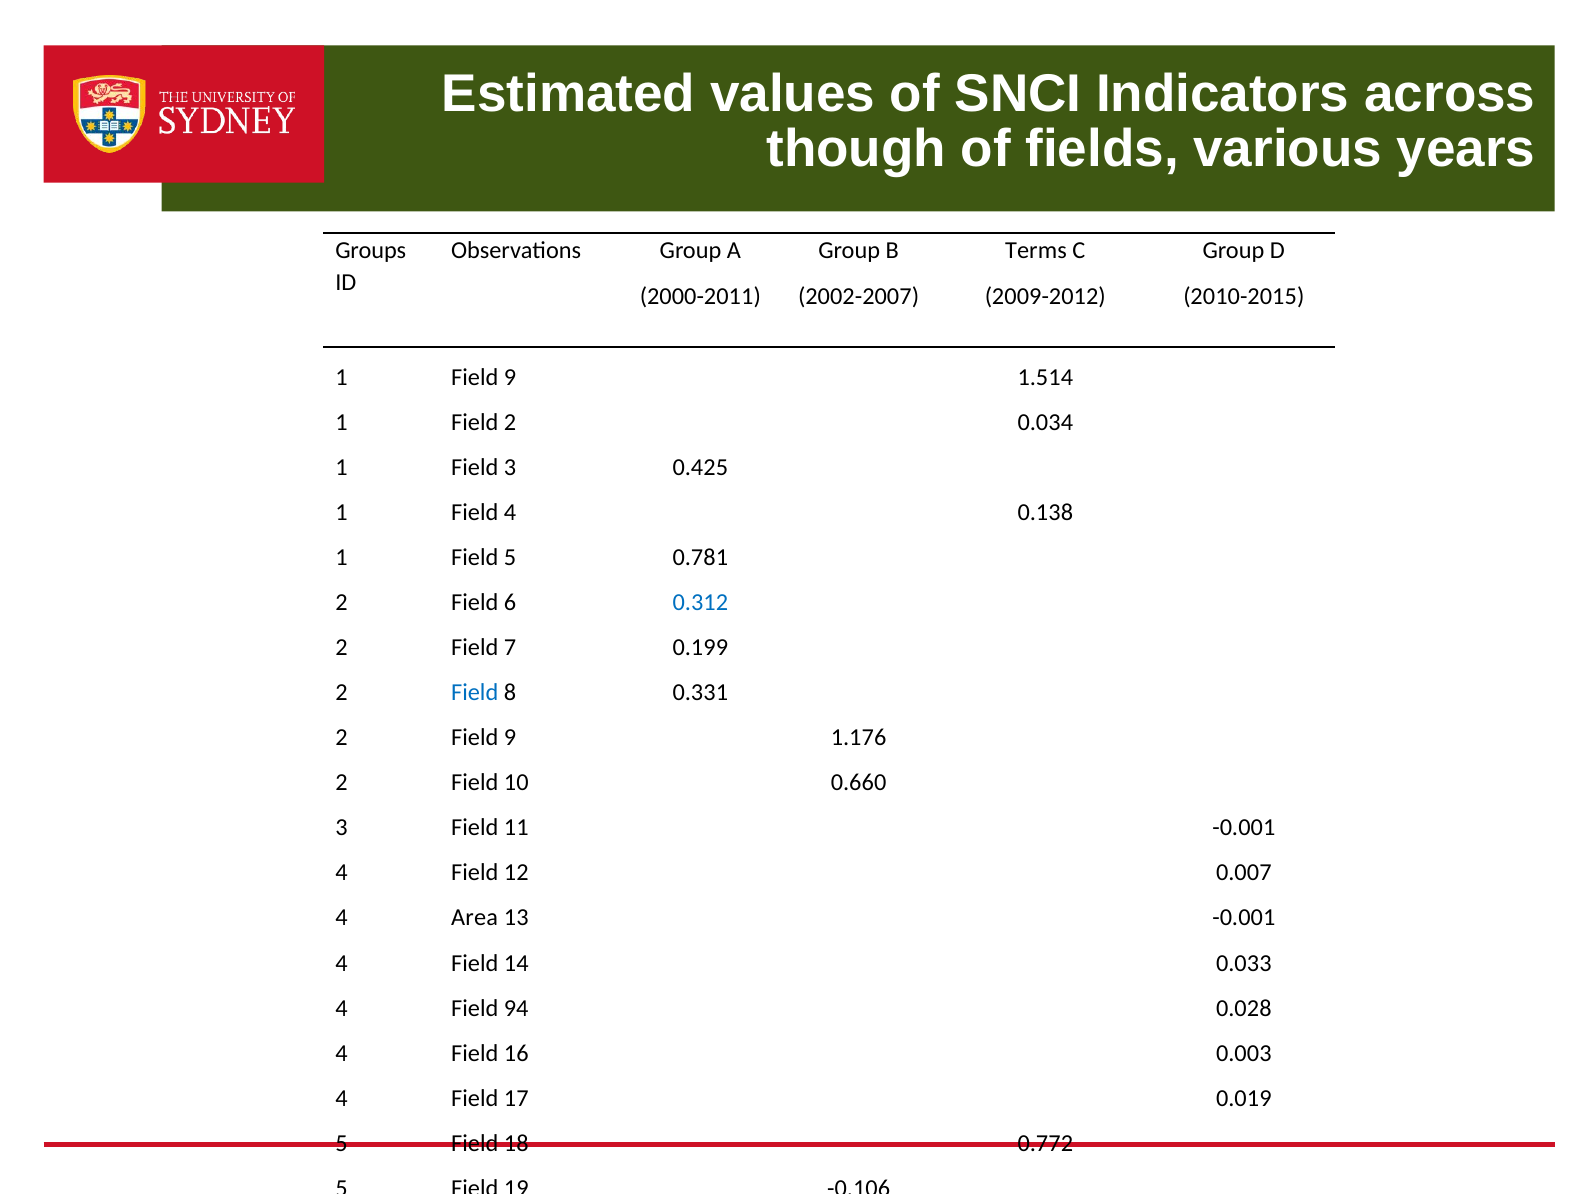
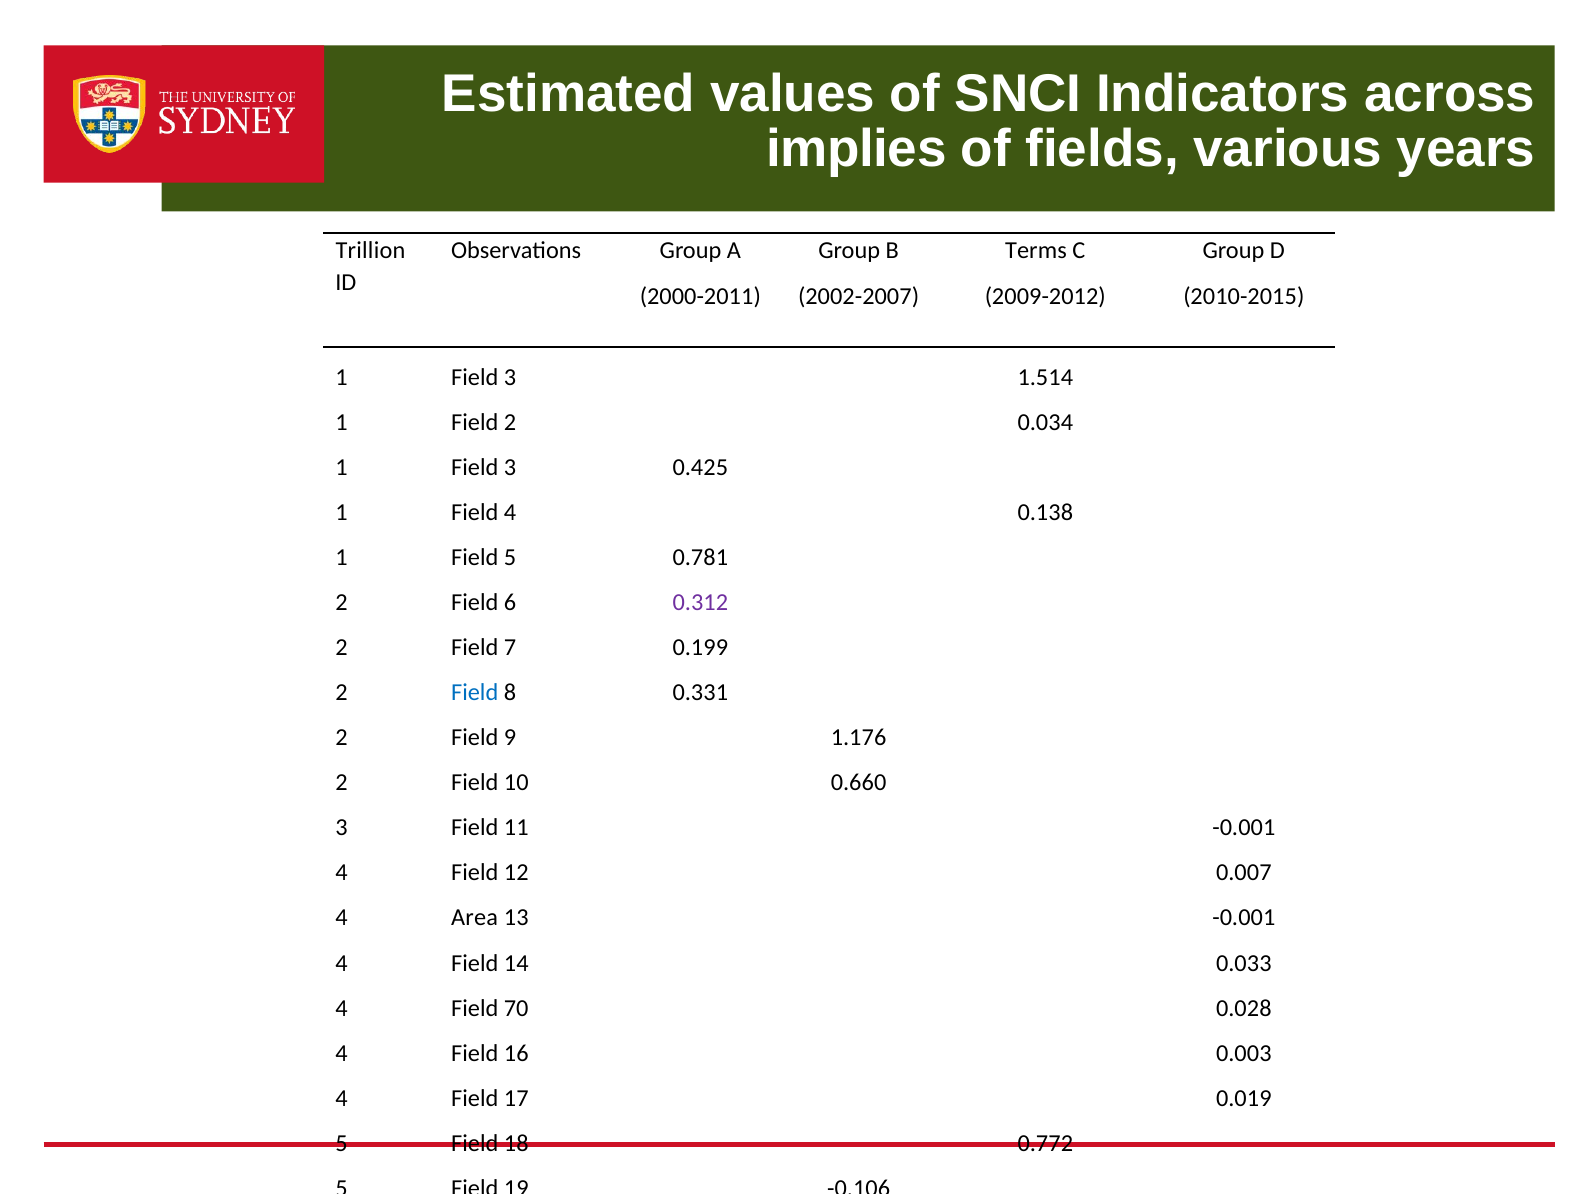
though: though -> implies (856, 149)
Groups: Groups -> Trillion (371, 251)
9: 9 -> 3 (510, 377)
0.312 colour: blue -> purple (700, 603)
94: 94 -> 70 (516, 1008)
